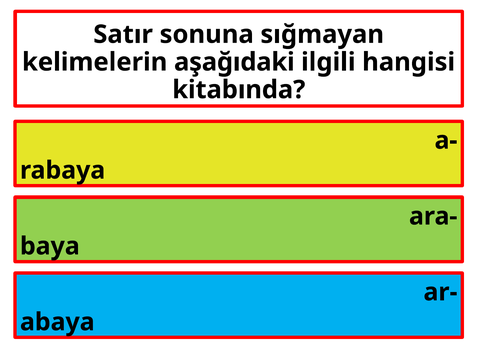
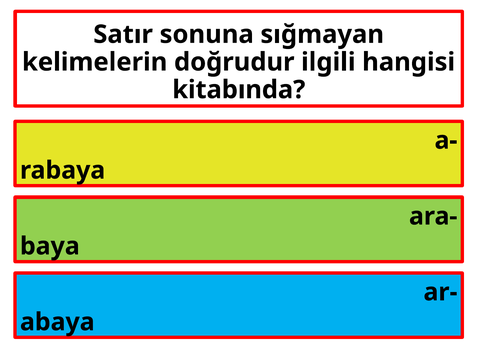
aşağıdaki: aşağıdaki -> doğrudur (234, 62)
